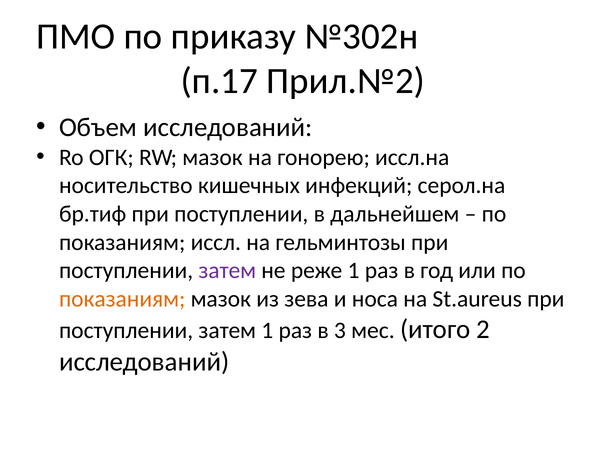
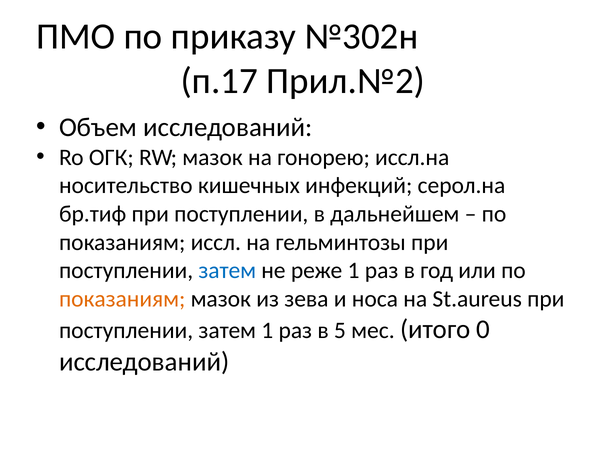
затем colour: purple -> blue (227, 270)
3: 3 -> 5 (340, 330)
2: 2 -> 0 (483, 329)
